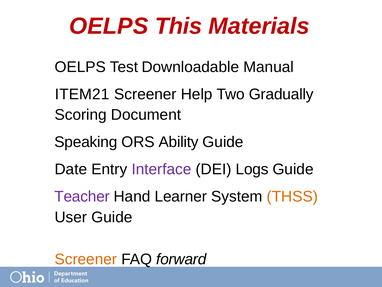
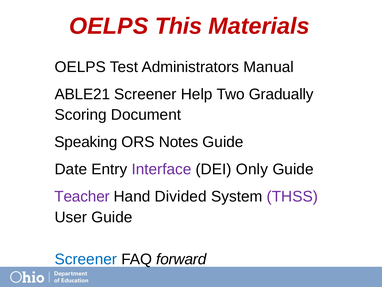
Downloadable: Downloadable -> Administrators (190, 67)
ITEM21: ITEM21 -> ABLE21 (82, 94)
Ability: Ability -> Notes (179, 142)
Logs: Logs -> Only (252, 169)
Learner: Learner -> Divided (181, 196)
THSS colour: orange -> purple (292, 196)
Screener colour: orange -> blue (86, 259)
